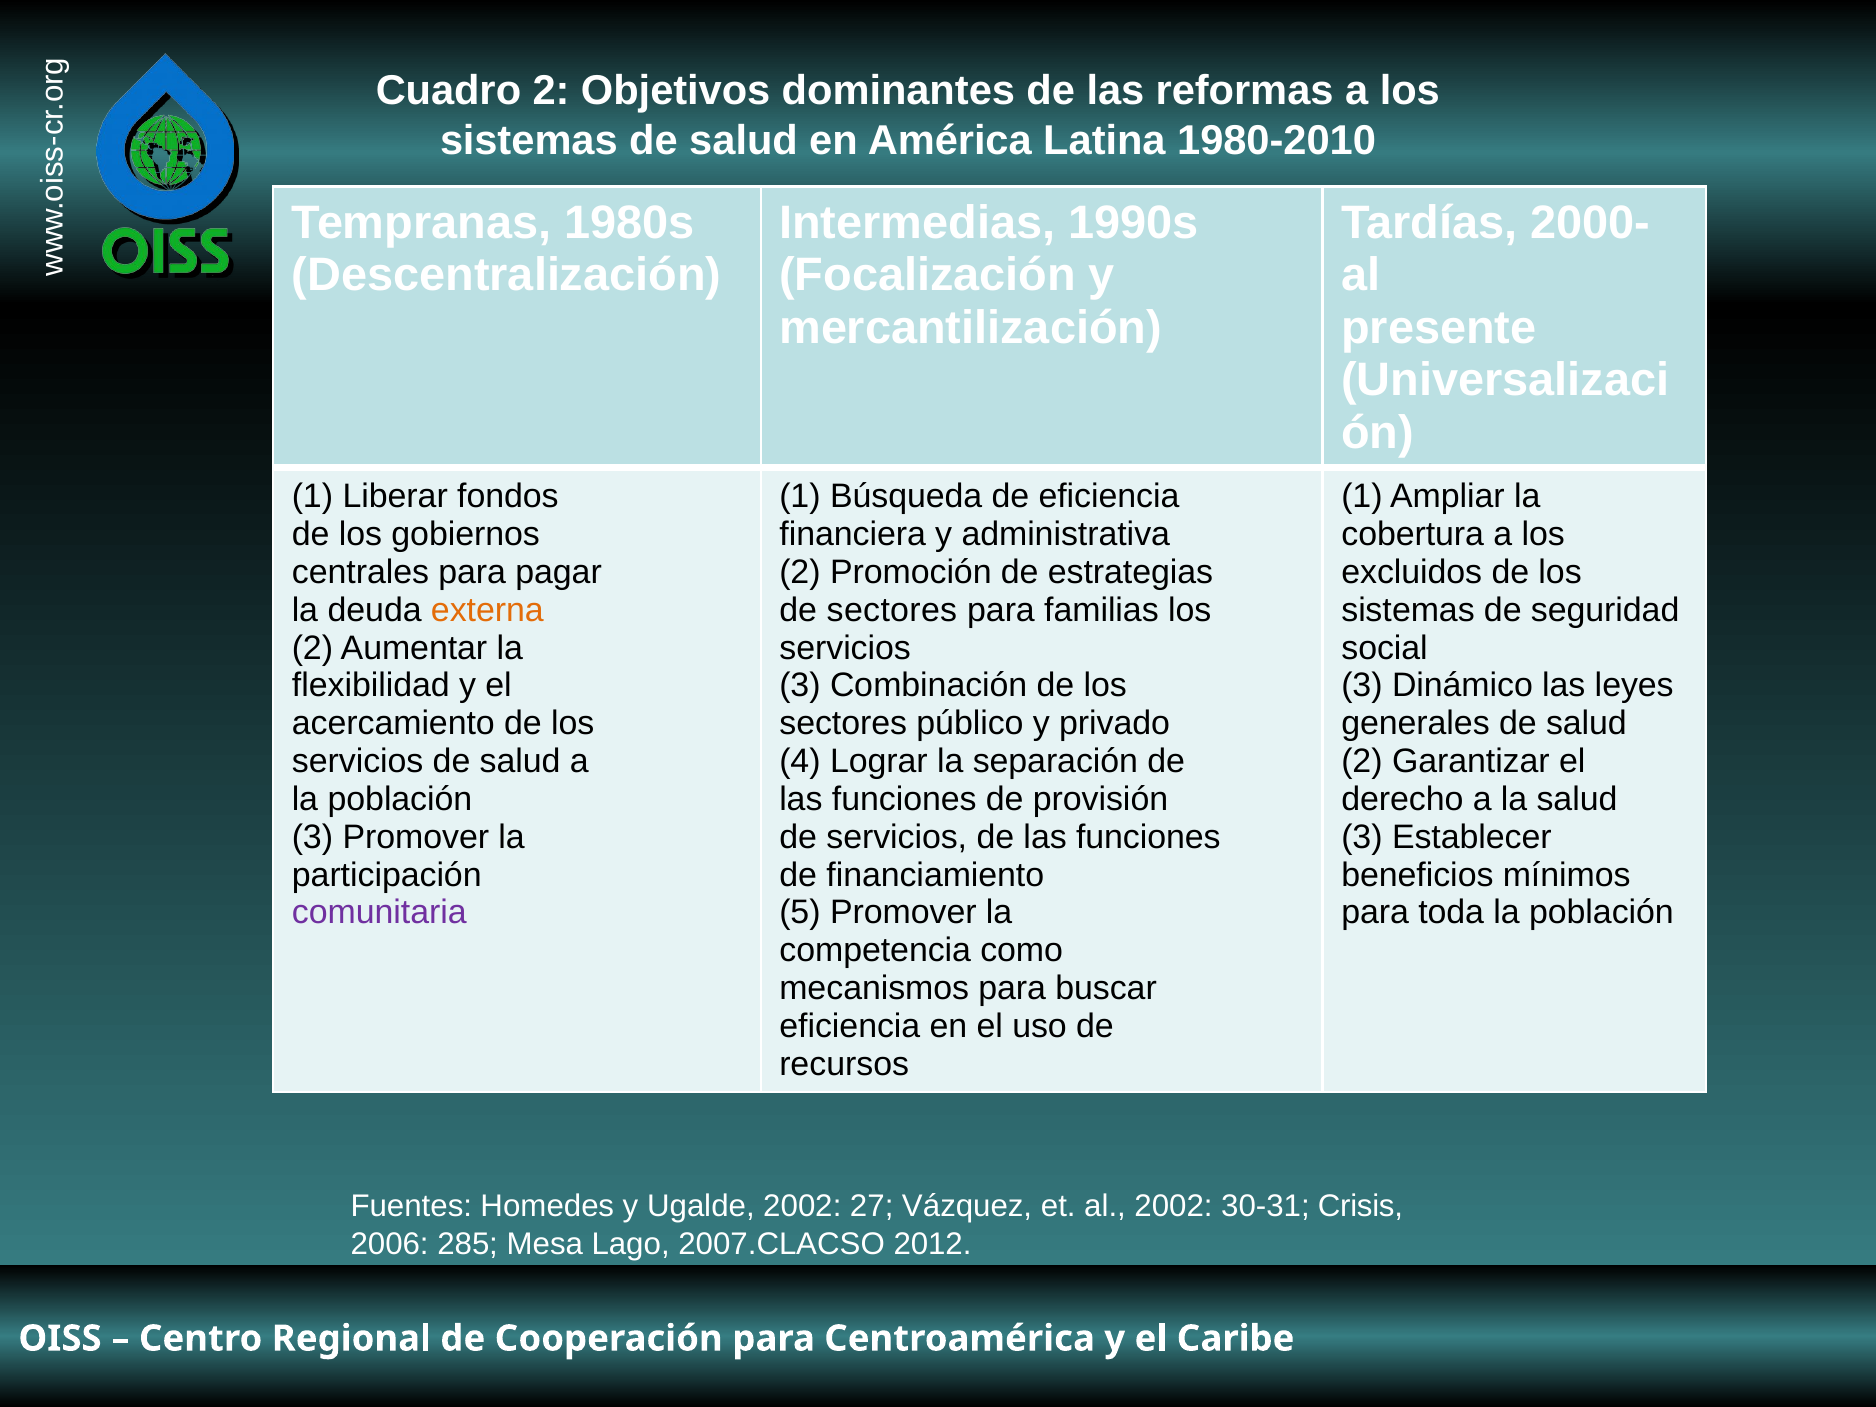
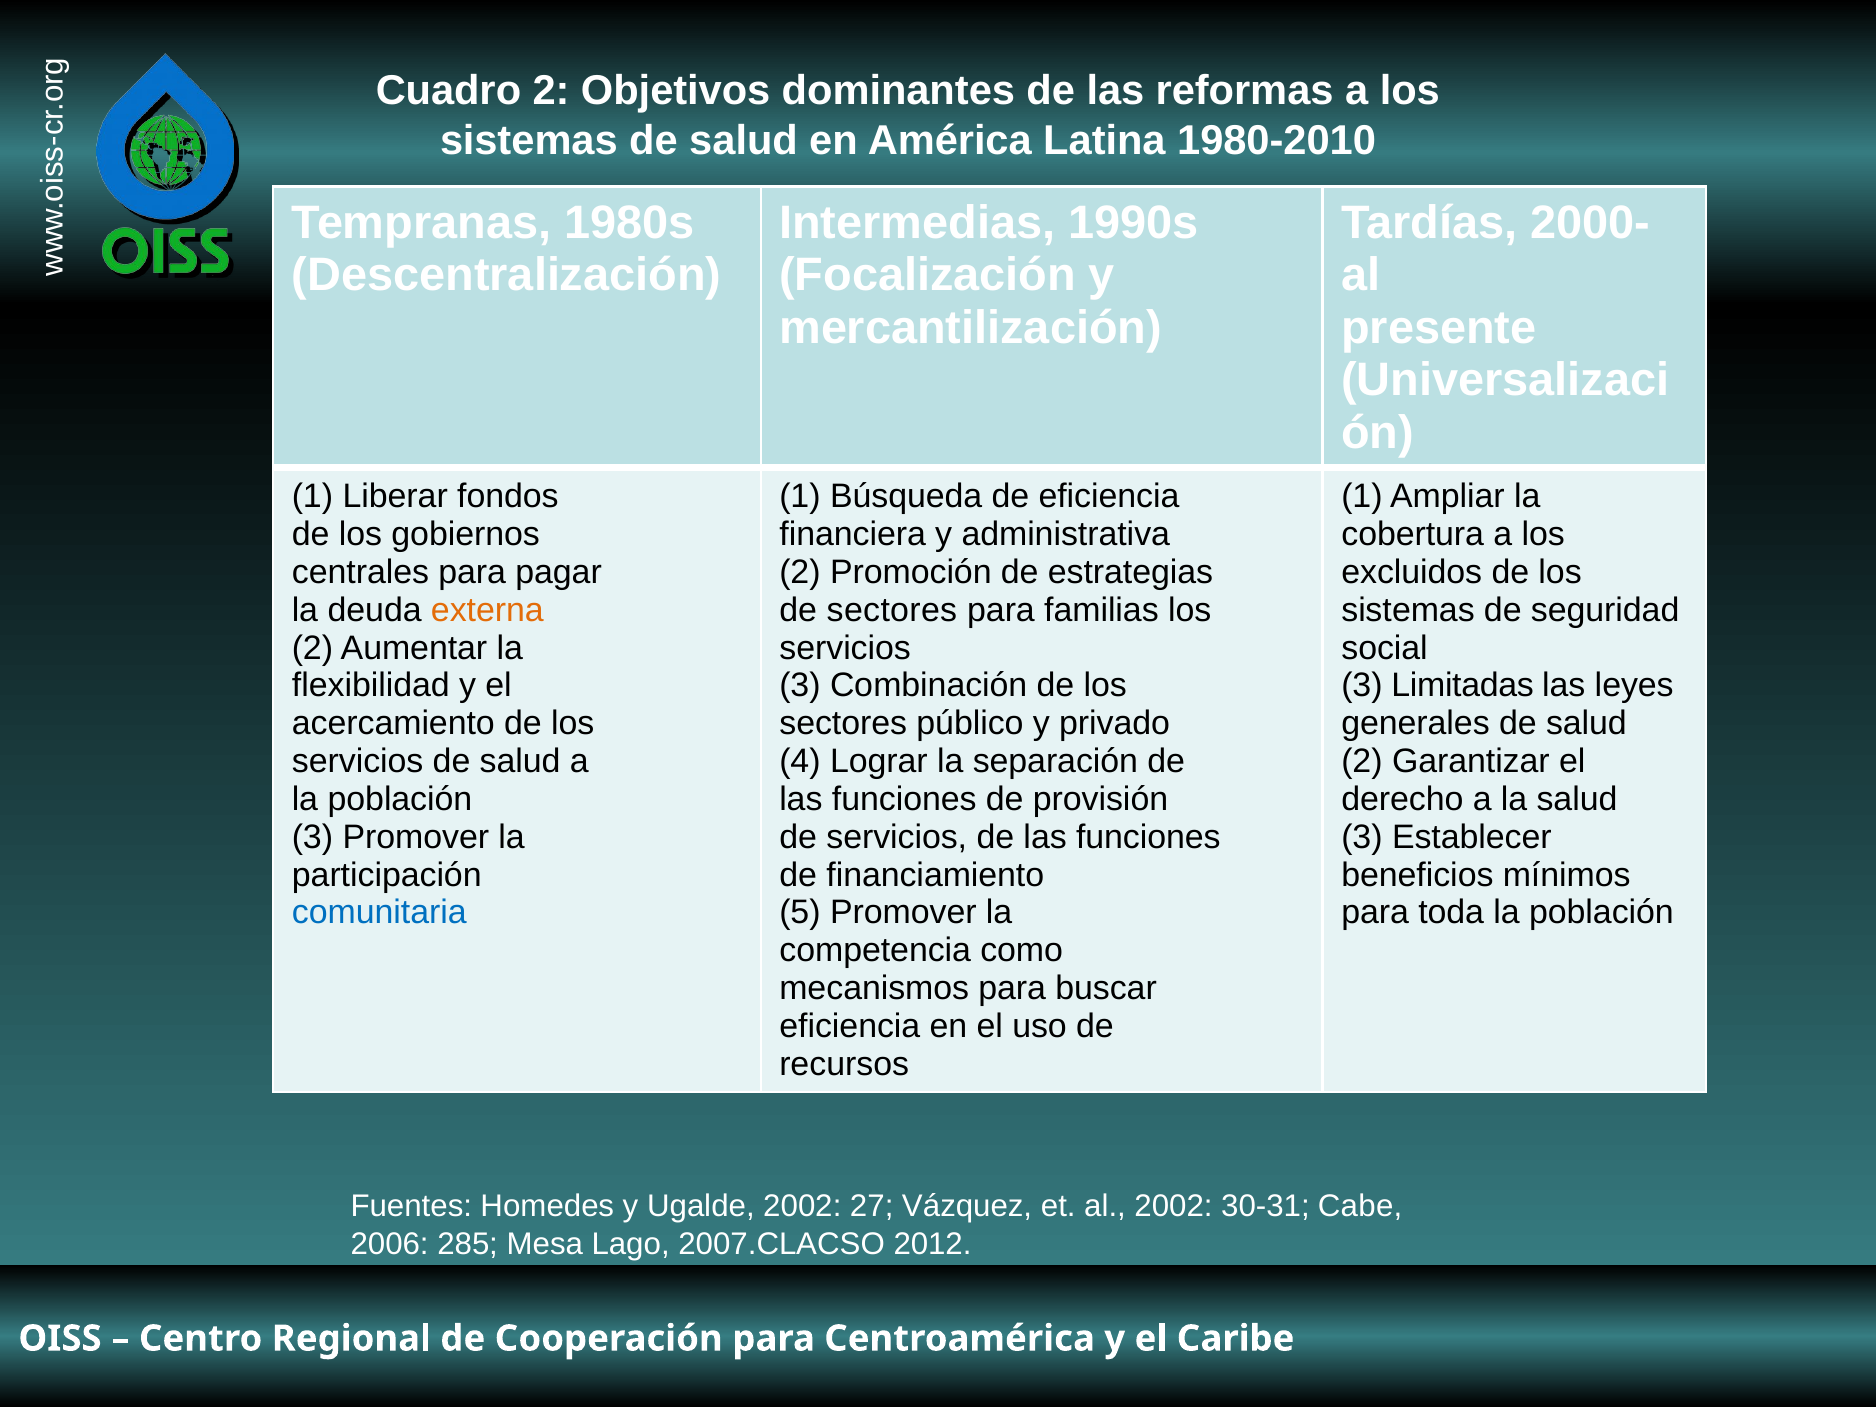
Dinámico: Dinámico -> Limitadas (1463, 686)
comunitaria colour: purple -> blue (379, 913)
Crisis: Crisis -> Cabe (1360, 1206)
